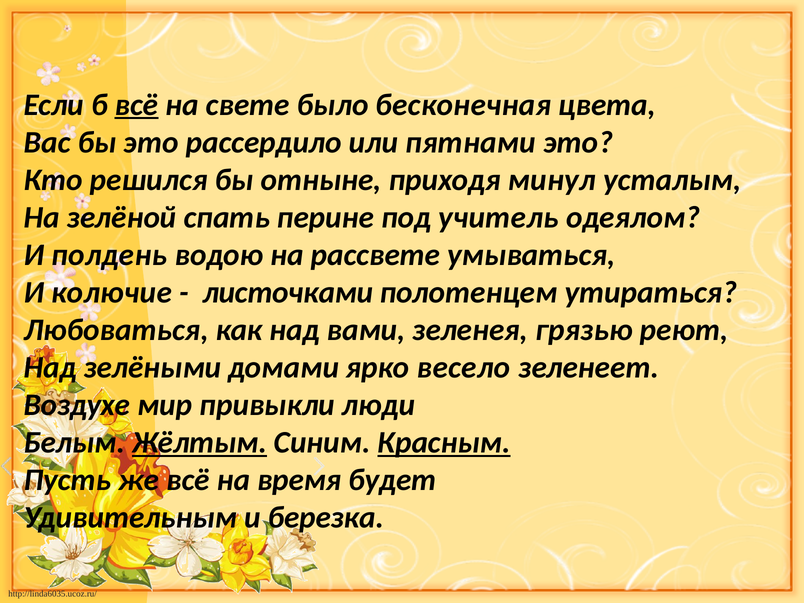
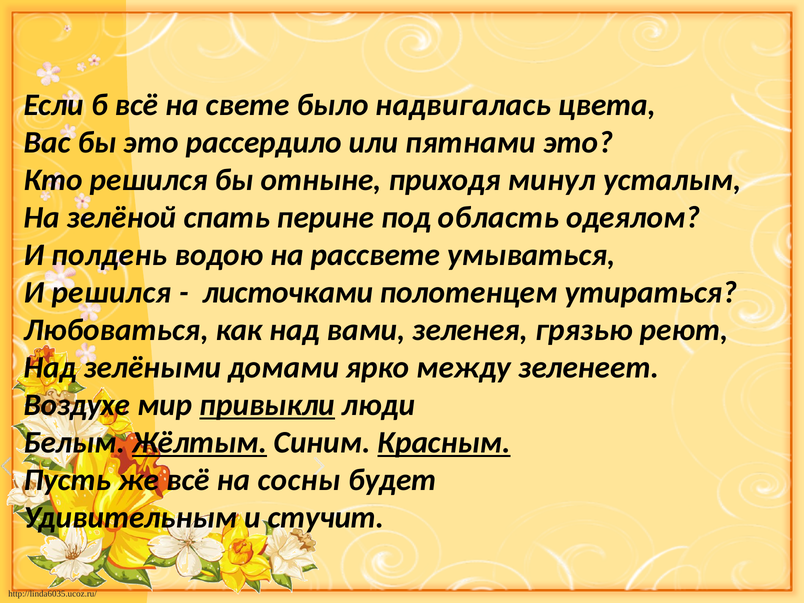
всё underline: present -> none (137, 105)
бесконечная: бесконечная -> надвигалась (463, 105)
учитель: учитель -> область (498, 217)
И колючие: колючие -> решился (111, 292)
весело: весело -> между (464, 367)
привыкли underline: none -> present (267, 405)
время: время -> сосны (299, 480)
березка: березка -> стучит (326, 518)
